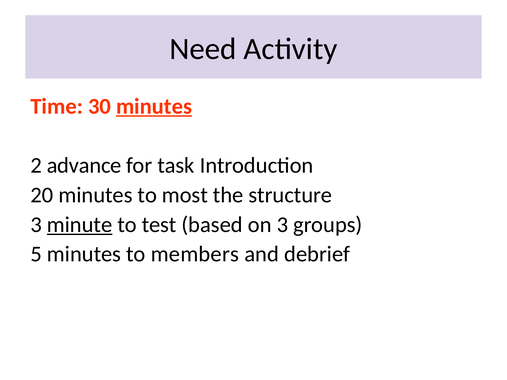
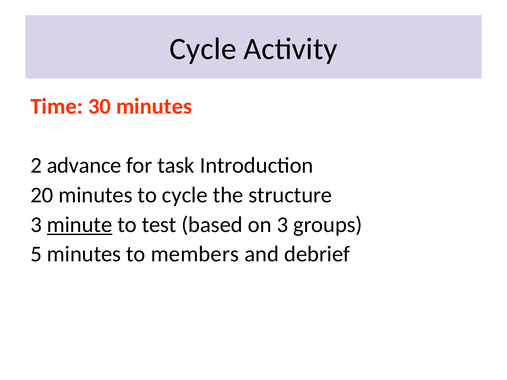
Need: Need -> Cycle (203, 49)
minutes underline: present -> none (154, 106)
to most: most -> cycle (185, 195)
